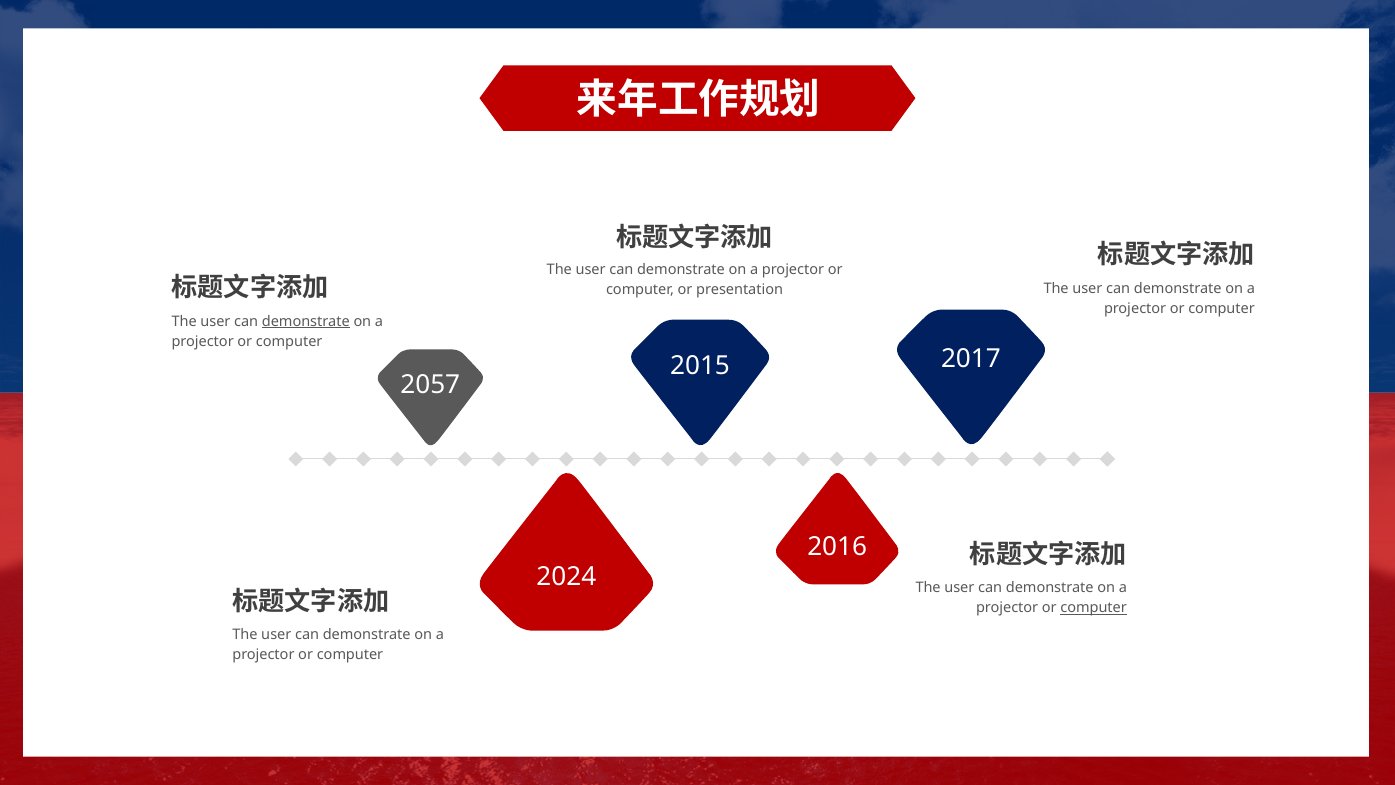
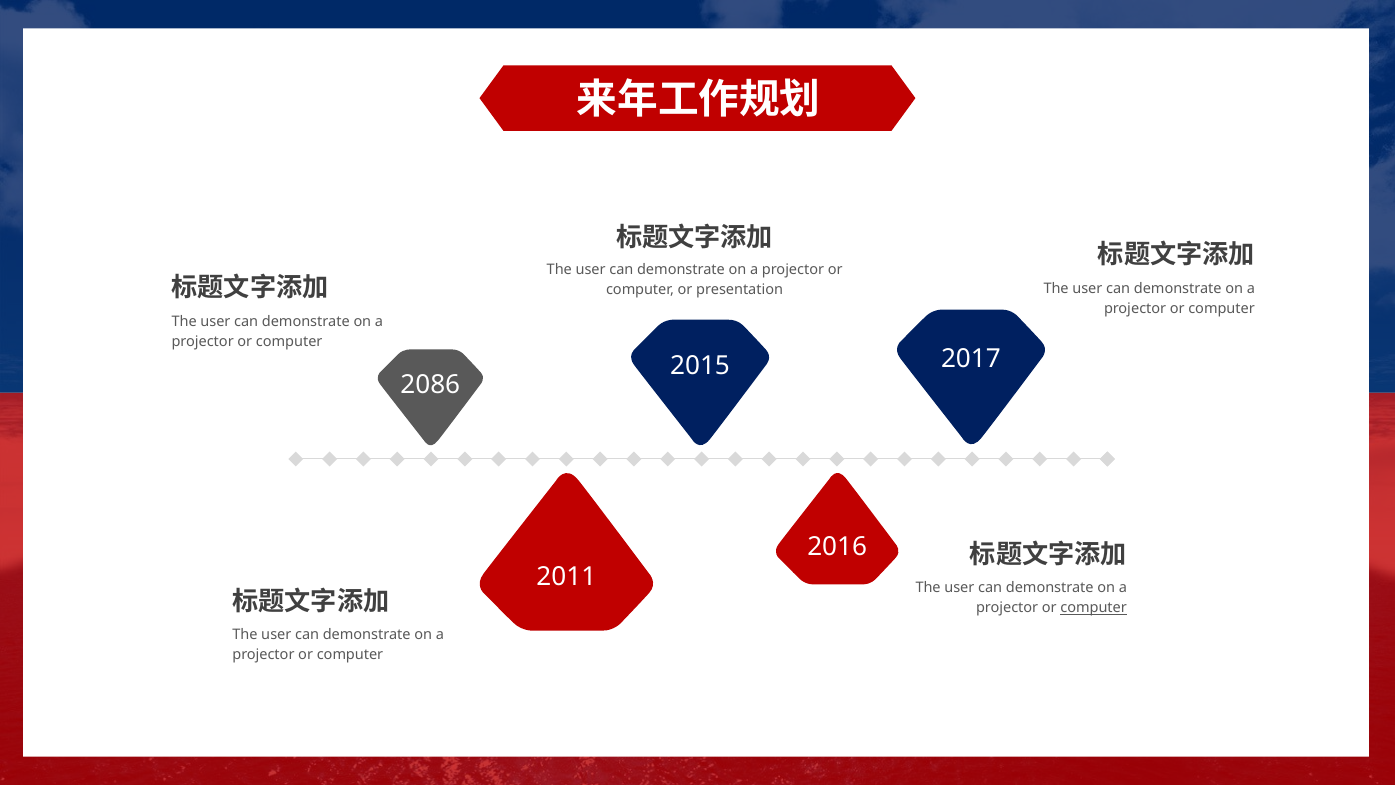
demonstrate underline: present -> none (306, 321)
2057: 2057 -> 2086 (430, 385)
2024: 2024 -> 2011 (566, 577)
